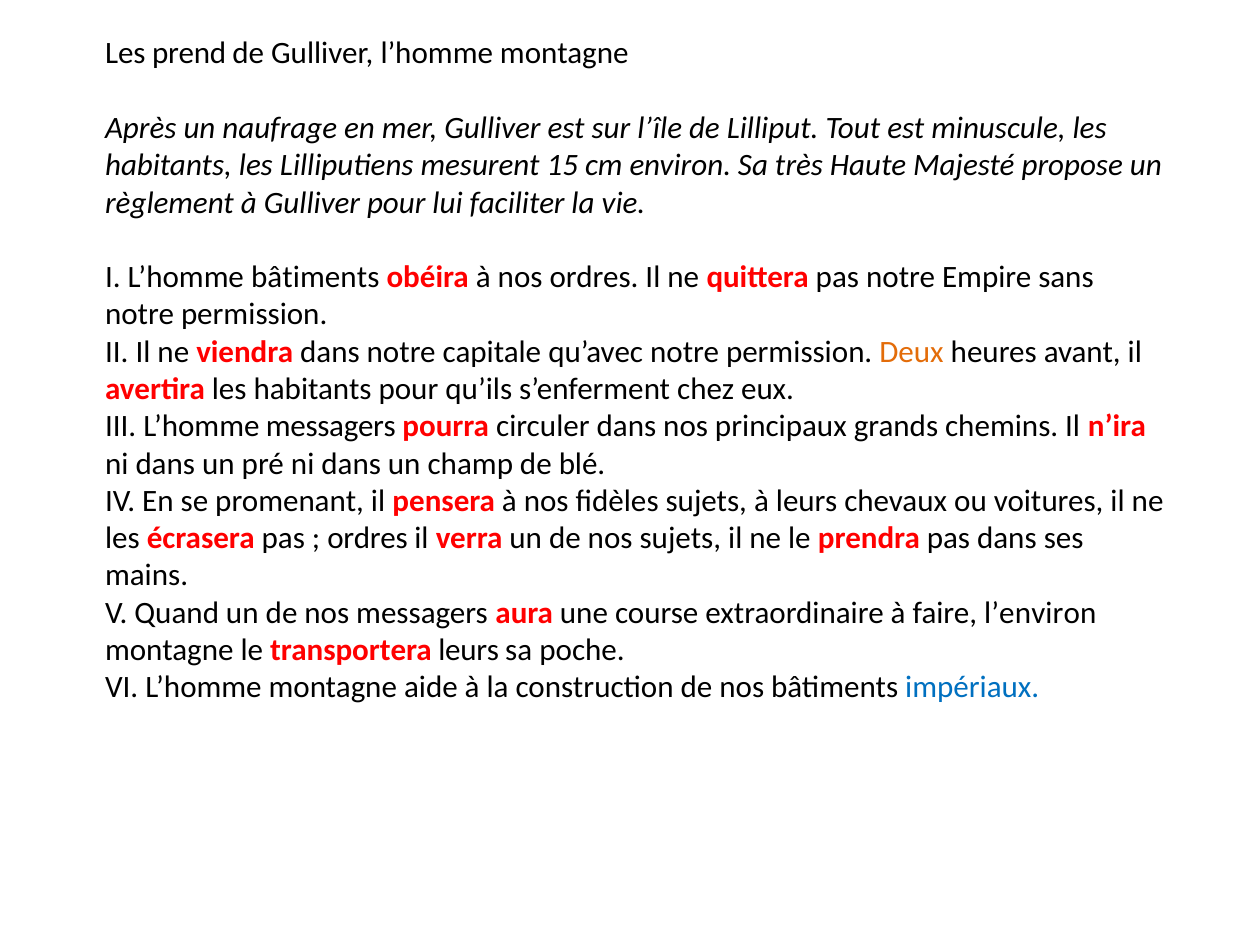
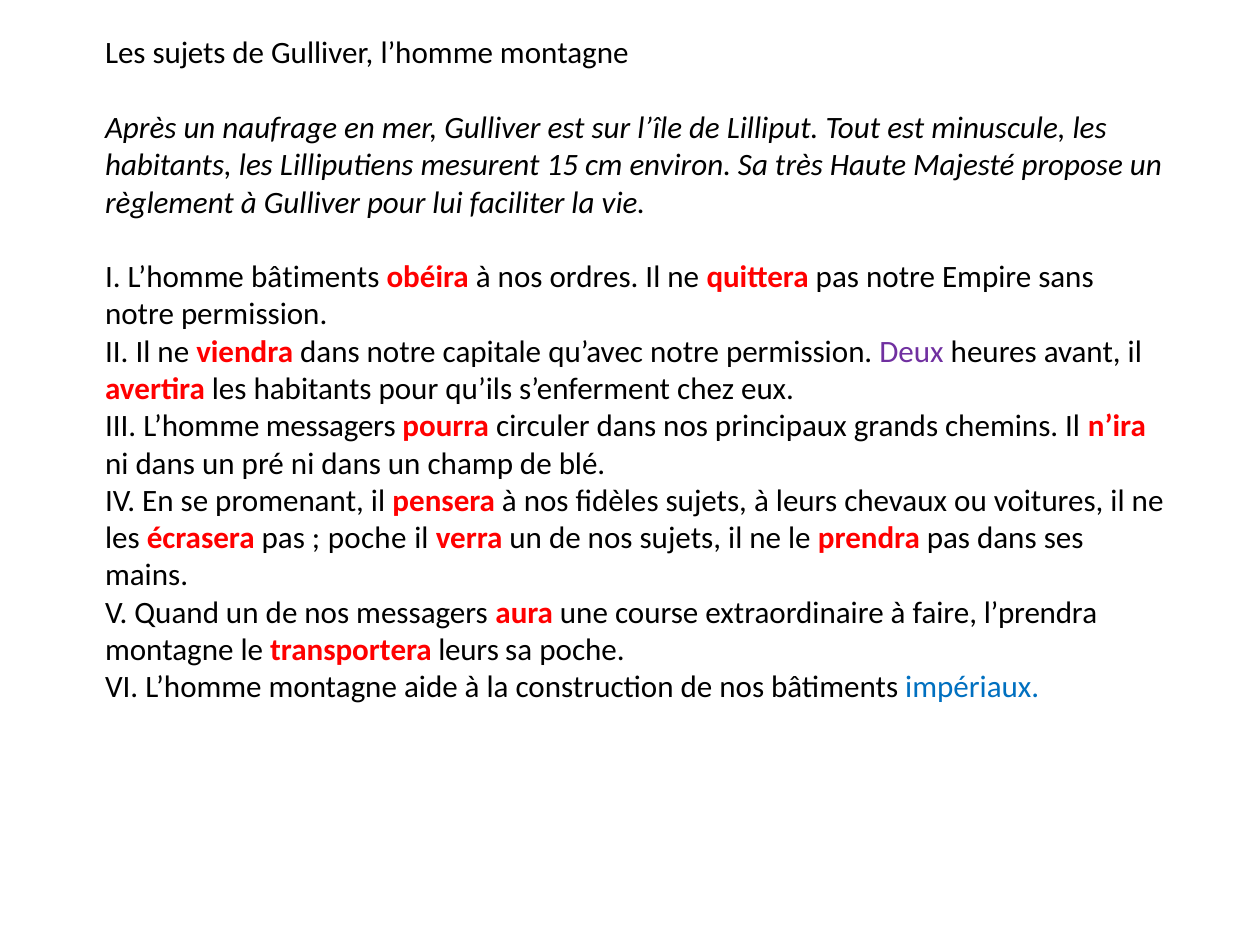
Les prend: prend -> sujets (189, 54)
Deux colour: orange -> purple (912, 352)
ordres: ordres -> poche (367, 538)
l’environ: l’environ -> l’prendra (1041, 613)
